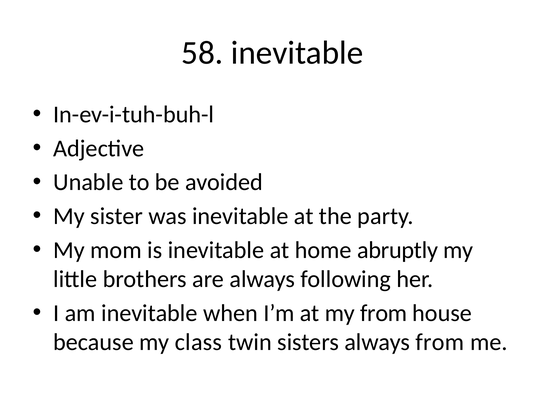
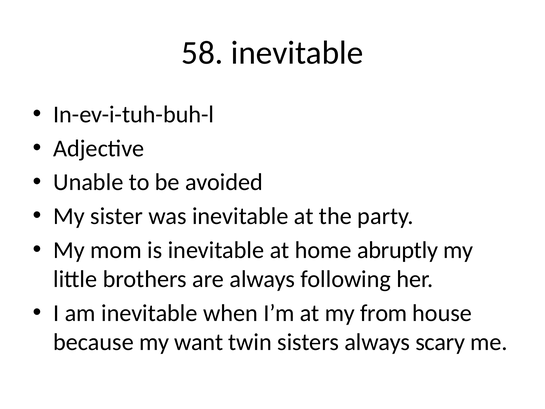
class: class -> want (199, 342)
always from: from -> scary (440, 342)
